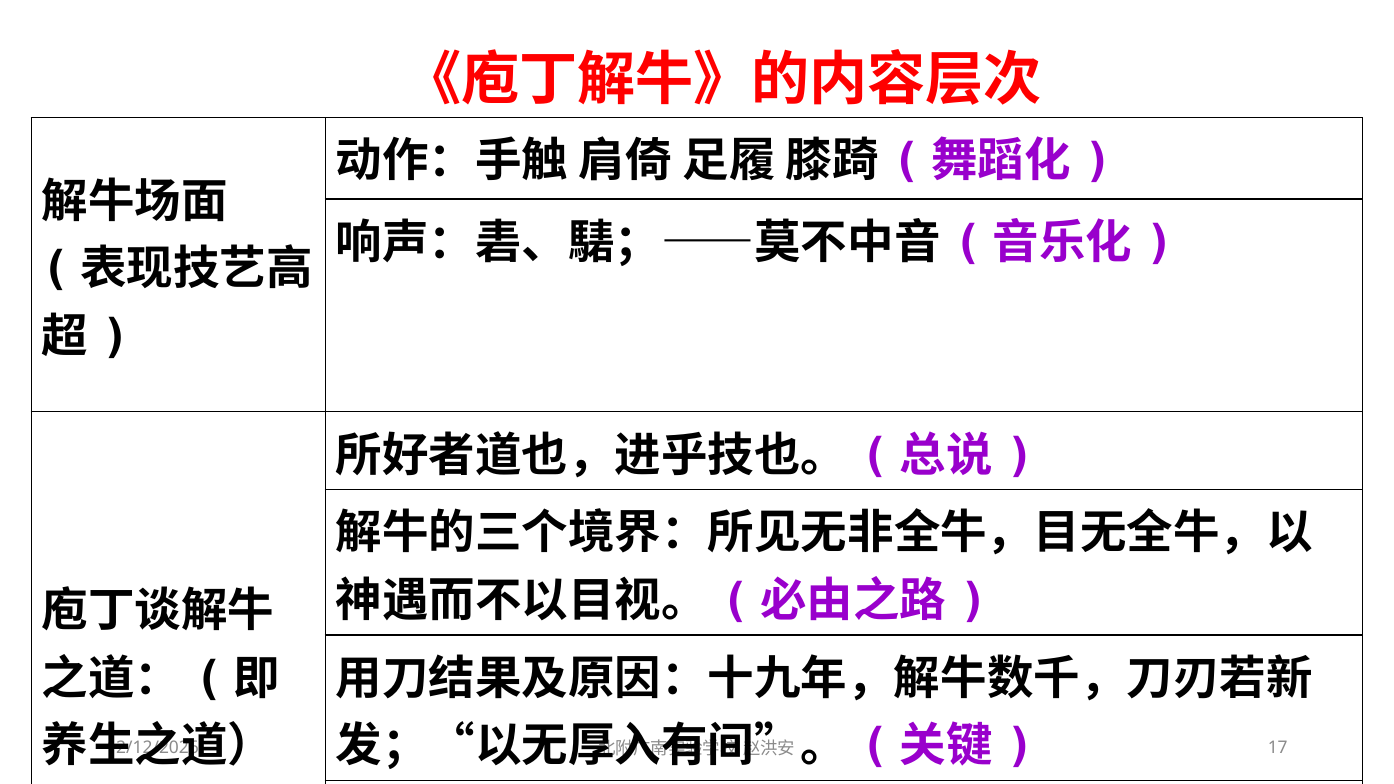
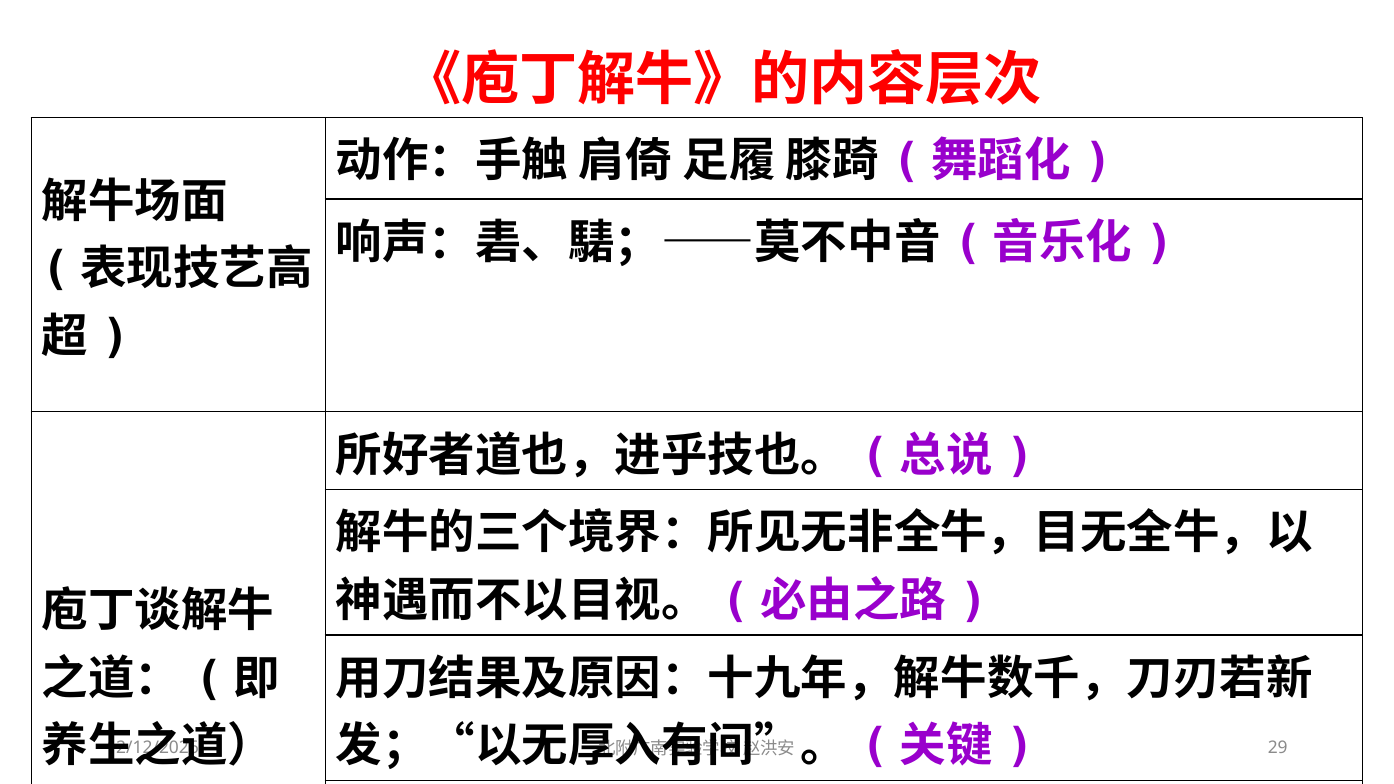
17: 17 -> 29 (1278, 747)
